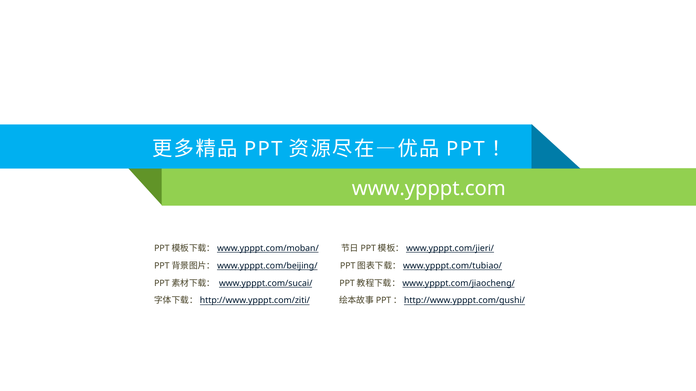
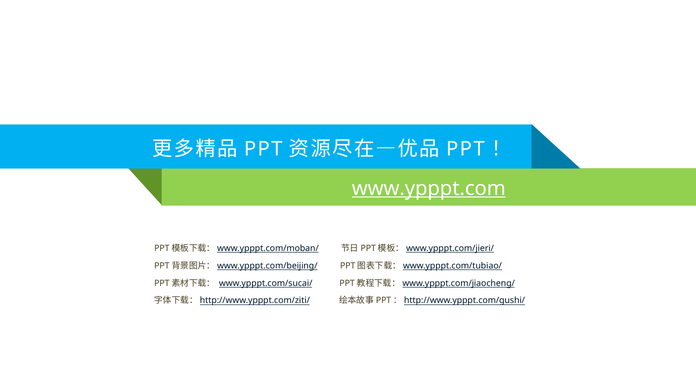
www.ypppt.com underline: none -> present (429, 189)
